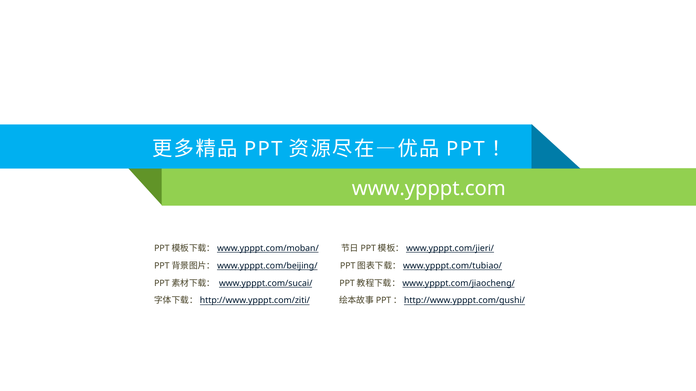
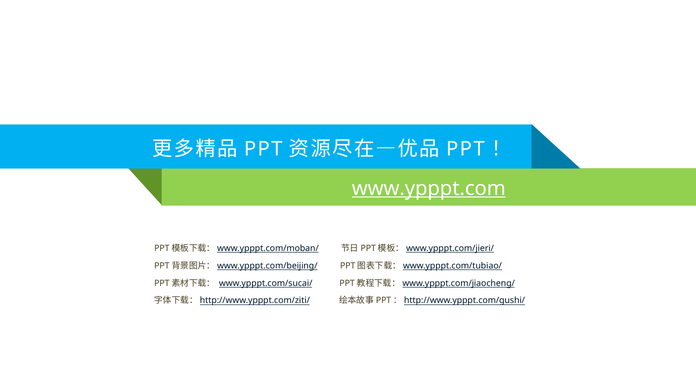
www.ypppt.com underline: none -> present (429, 189)
